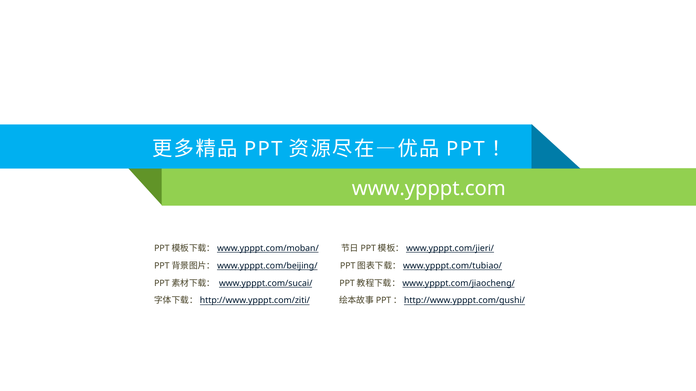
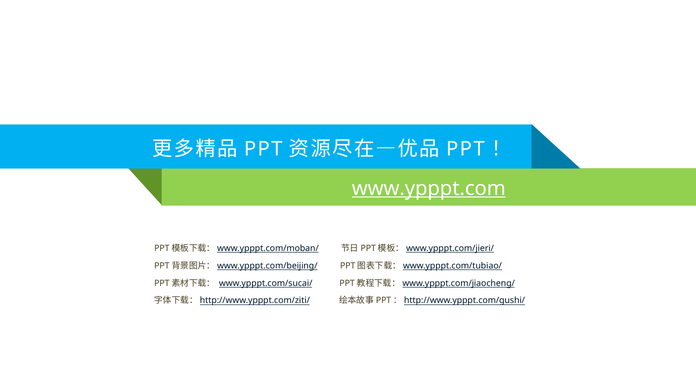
www.ypppt.com underline: none -> present (429, 189)
